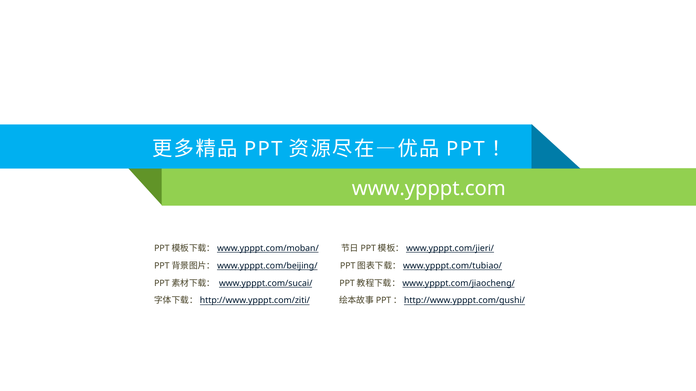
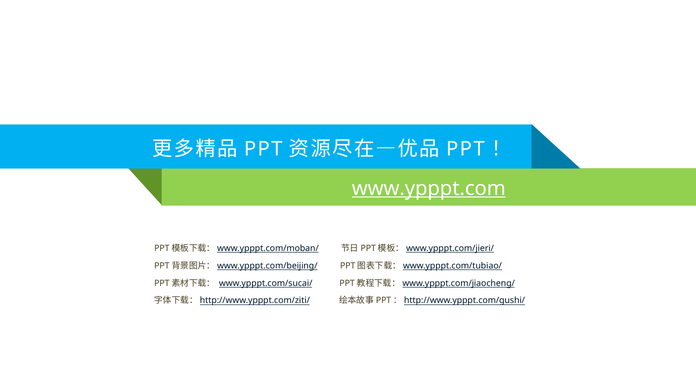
www.ypppt.com underline: none -> present (429, 189)
